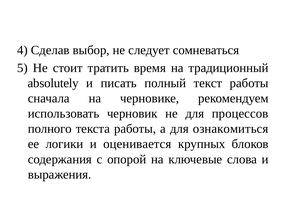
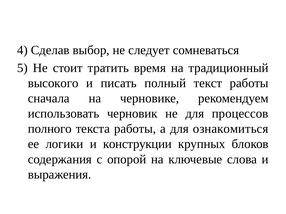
absolutely: absolutely -> высокого (53, 83)
оценивается: оценивается -> конструкции (137, 144)
